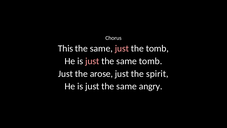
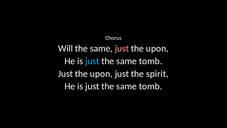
This: This -> Will (66, 48)
tomb: tomb -> upon (157, 48)
just colour: pink -> light blue (92, 61)
arose: arose -> upon (101, 74)
angry: angry -> tomb (151, 86)
